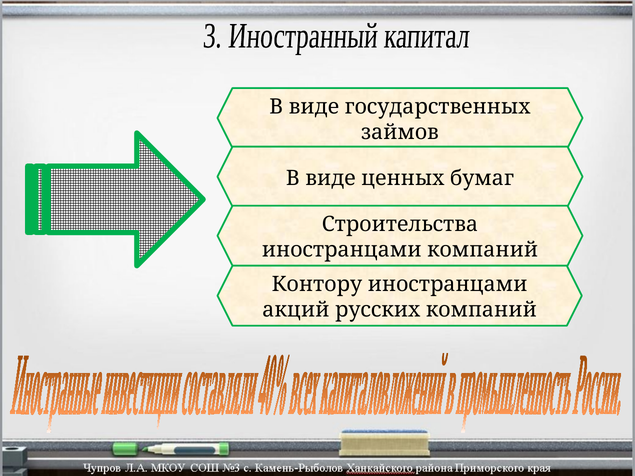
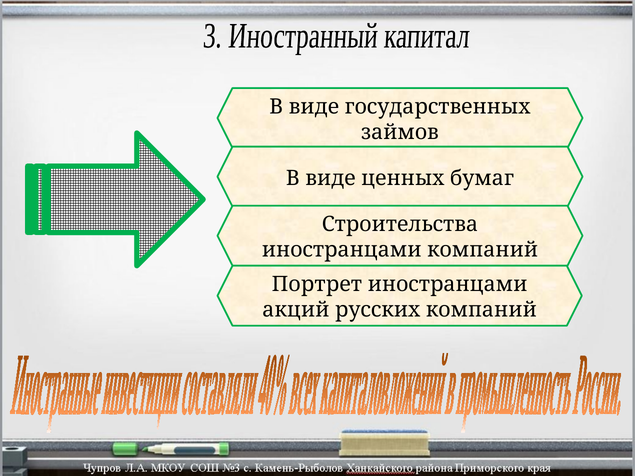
Контору: Контору -> Портрет (317, 285)
